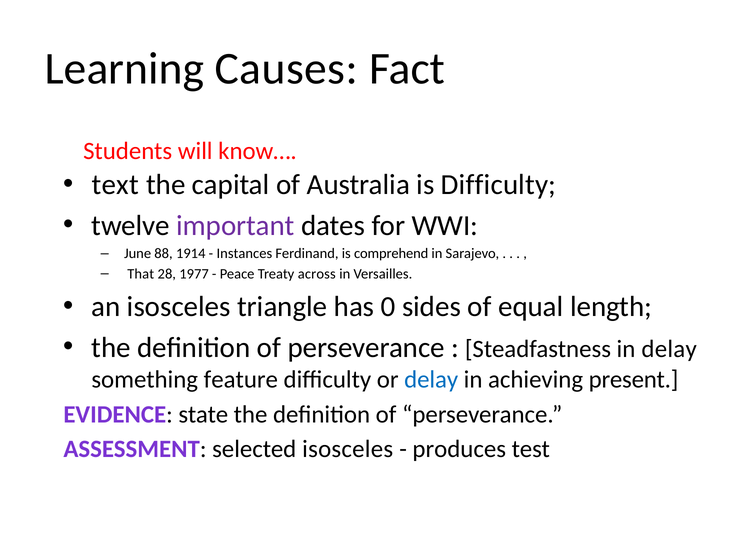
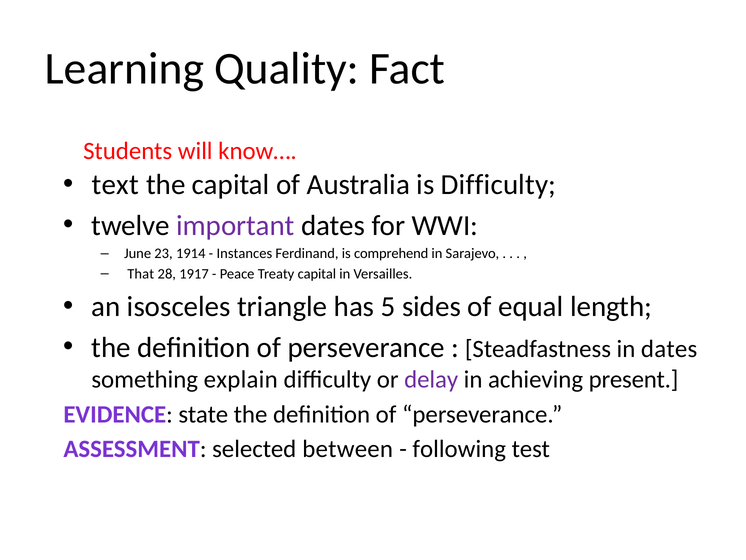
Causes: Causes -> Quality (287, 68)
88: 88 -> 23 (164, 253)
1977: 1977 -> 1917 (194, 274)
Treaty across: across -> capital (317, 274)
0: 0 -> 5 (388, 307)
in delay: delay -> dates (669, 348)
feature: feature -> explain (241, 379)
delay colour: blue -> purple (431, 379)
selected isosceles: isosceles -> between (348, 449)
produces: produces -> following (459, 449)
